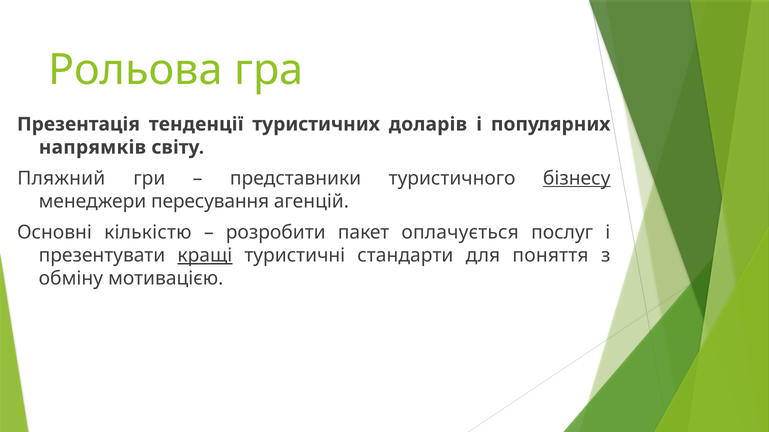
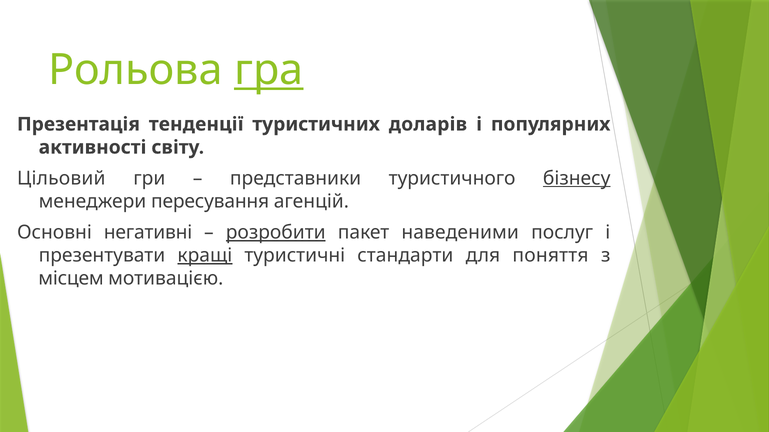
гра underline: none -> present (269, 70)
напрямків: напрямків -> активності (93, 147)
Пляжний: Пляжний -> Цільовий (61, 179)
кількістю: кількістю -> негативні (148, 233)
розробити underline: none -> present (276, 233)
оплачується: оплачується -> наведеними (460, 233)
обміну: обміну -> місцем (71, 279)
